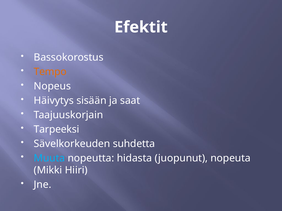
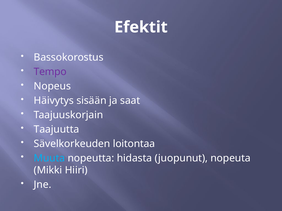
Tempo colour: orange -> purple (50, 72)
Tarpeeksi: Tarpeeksi -> Taajuutta (57, 130)
suhdetta: suhdetta -> loitontaa (134, 144)
